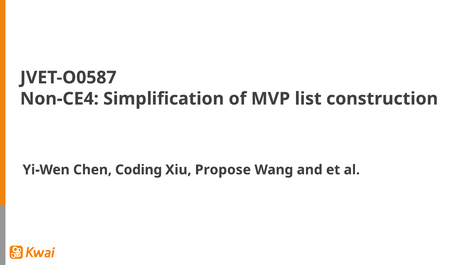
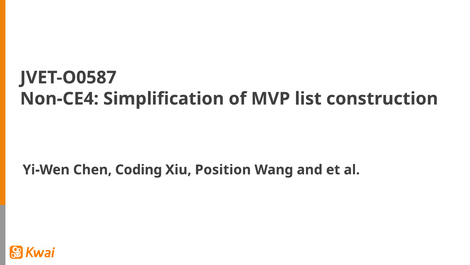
Propose: Propose -> Position (223, 169)
